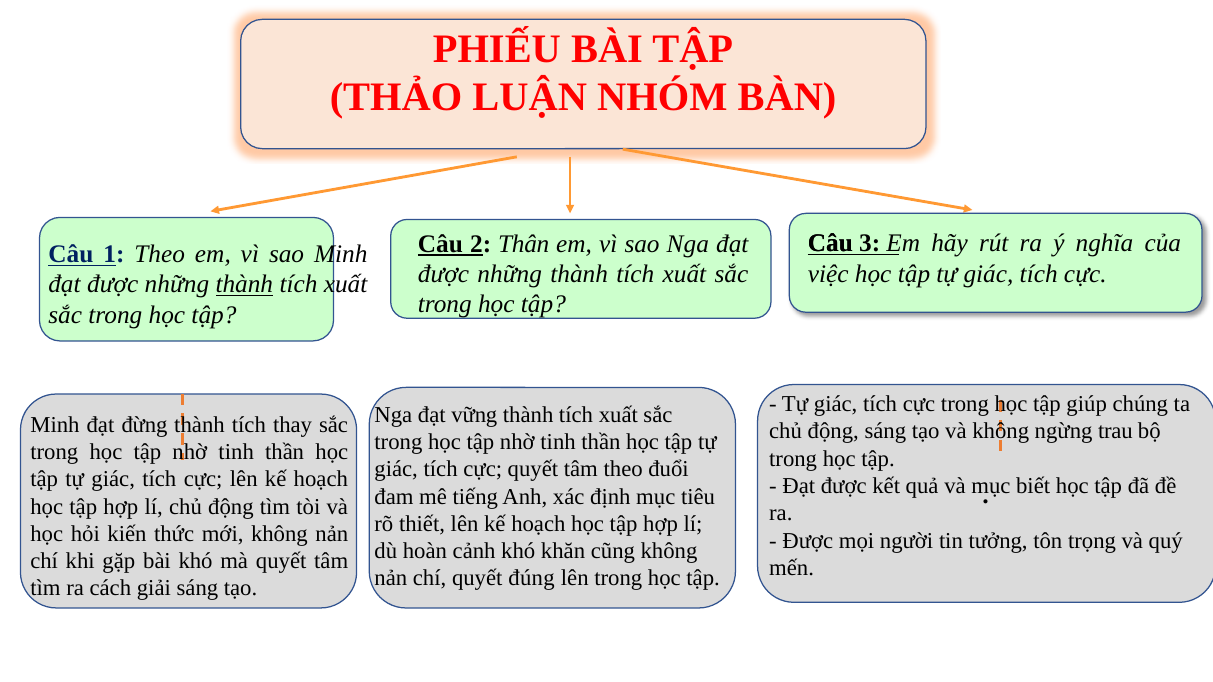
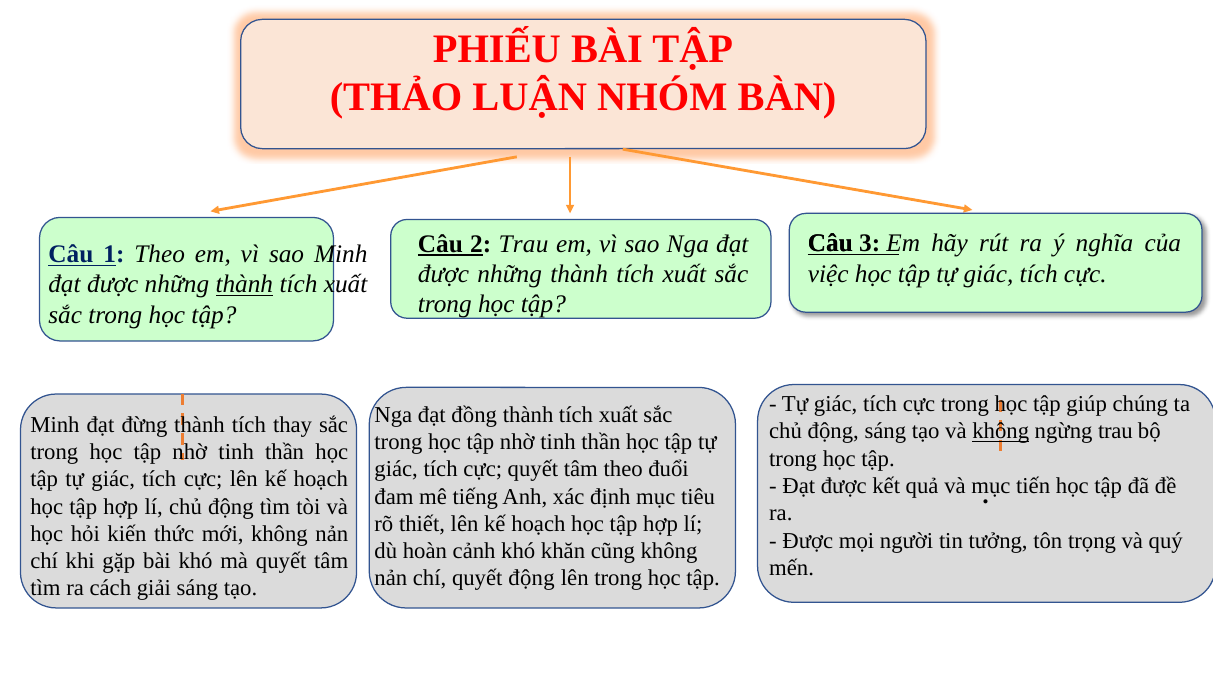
2 Thân: Thân -> Trau (524, 244)
vững: vững -> đồng (474, 415)
không underline: none -> present (1001, 432)
biết: biết -> tiến (1033, 486)
quyết đúng: đúng -> động (532, 579)
